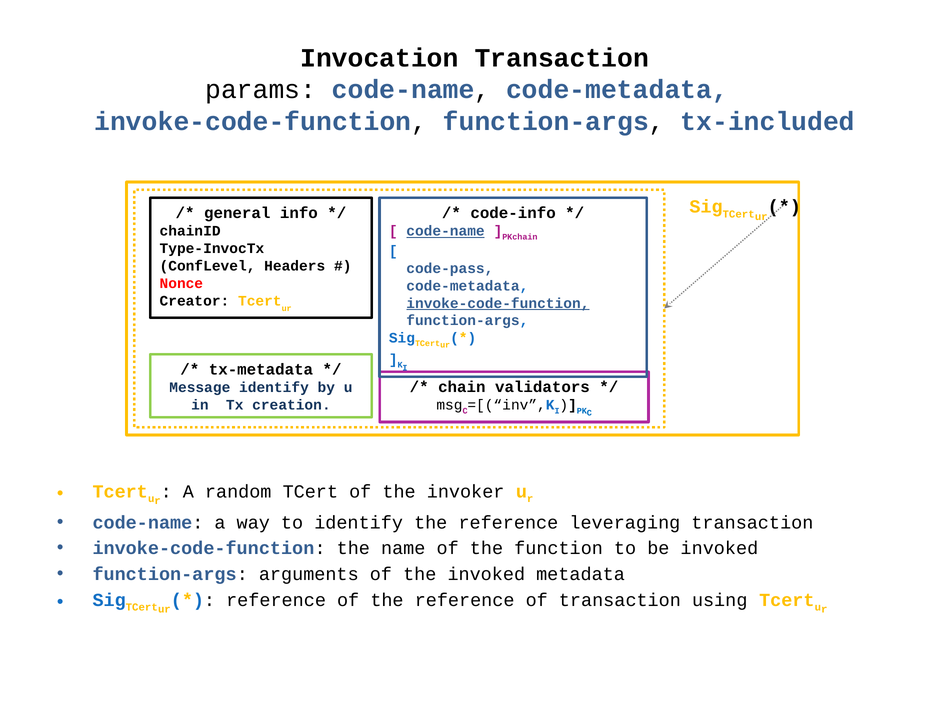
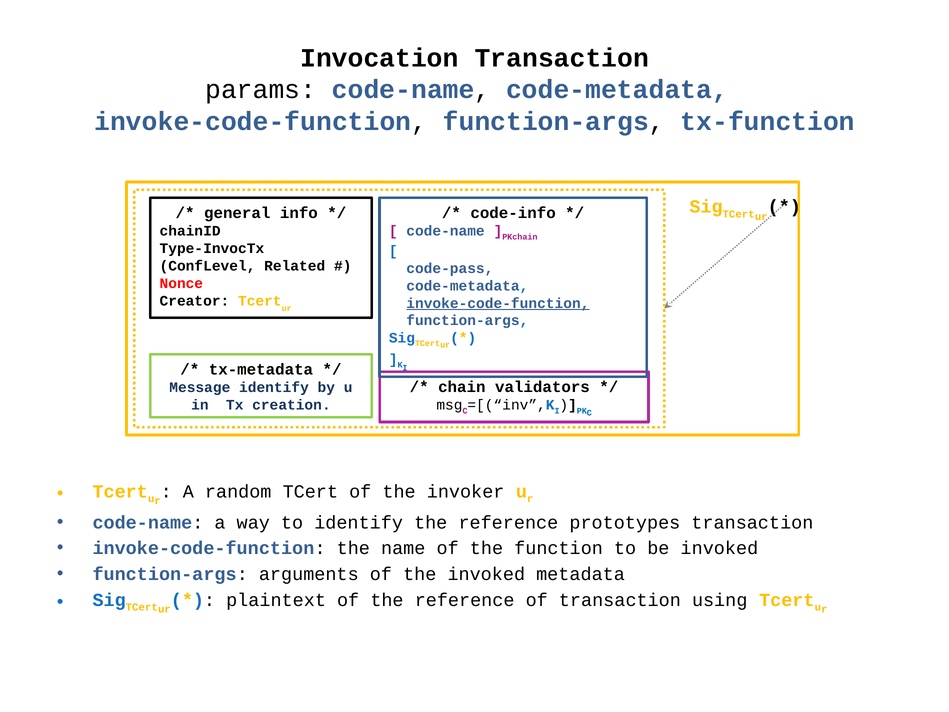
tx-included: tx-included -> tx-function (768, 121)
code-name underline: present -> none (446, 231)
Headers: Headers -> Related (295, 266)
leveraging: leveraging -> prototypes (625, 522)
reference: reference -> plaintext (276, 600)
